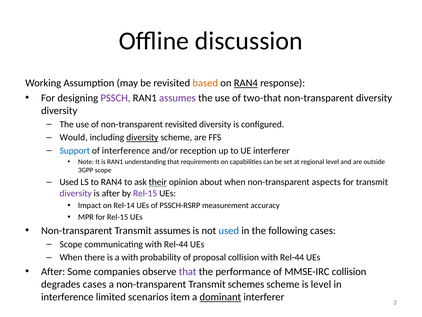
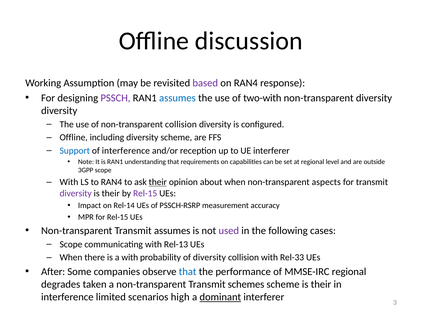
based colour: orange -> purple (205, 83)
RAN4 underline: present -> none (246, 83)
assumes colour: purple -> blue (177, 98)
two-that: two-that -> two-with (262, 98)
non-transparent revisited: revisited -> collision (181, 124)
Would: Would -> Offline (74, 137)
diversity underline: present -> none (142, 137)
Used: Used -> With (69, 182)
after: after -> their (111, 193)
used colour: blue -> purple (229, 230)
communicating with Rel-44: Rel-44 -> Rel-13 (176, 244)
of proposal: proposal -> diversity (209, 257)
collision with Rel-44: Rel-44 -> Rel-33 (292, 257)
that colour: purple -> blue (188, 271)
MMSE-IRC collision: collision -> regional (349, 271)
degrades cases: cases -> taken (95, 284)
scheme is level: level -> their (321, 284)
item: item -> high (180, 297)
